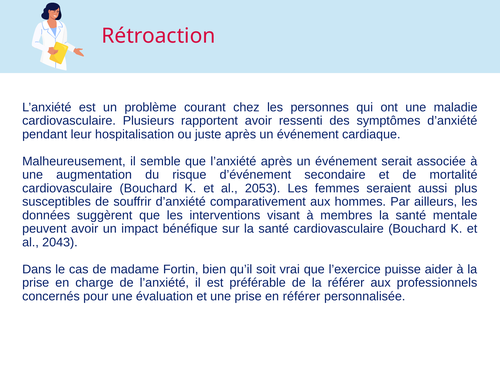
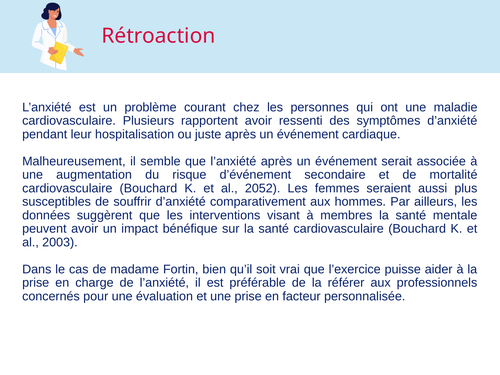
2053: 2053 -> 2052 (263, 188)
2043: 2043 -> 2003 (60, 242)
en référer: référer -> facteur (302, 296)
